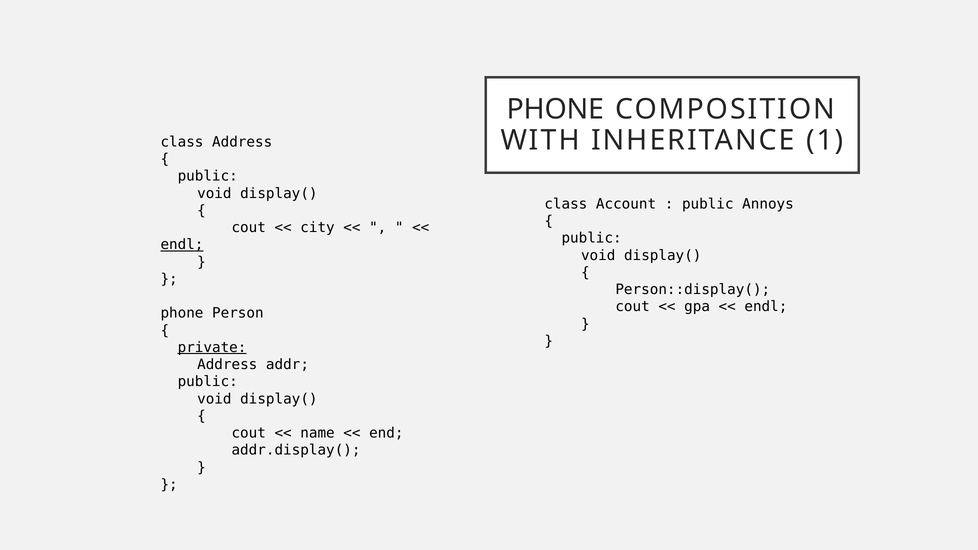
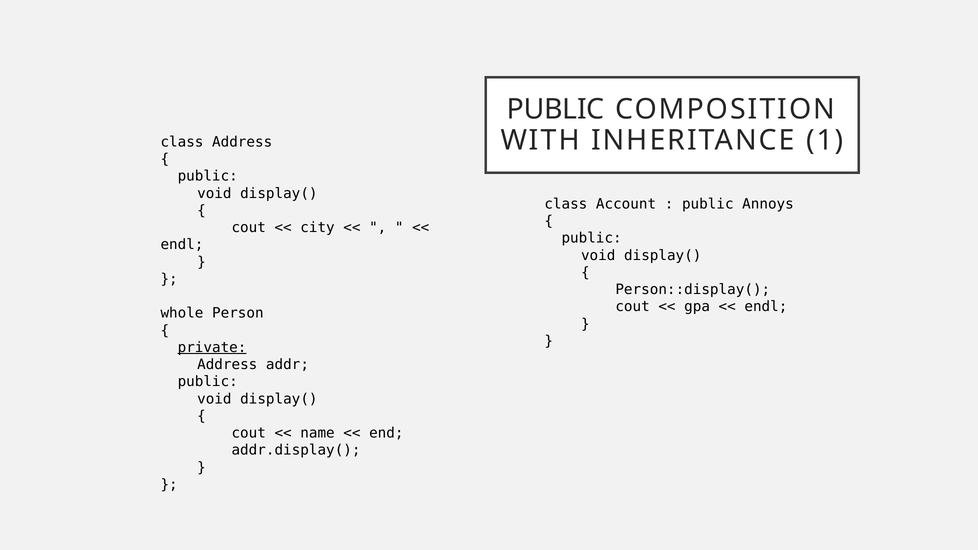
PHONE: PHONE -> PUBLIC (556, 109)
endl underline: present -> none (182, 245)
phone: phone -> whole (182, 313)
